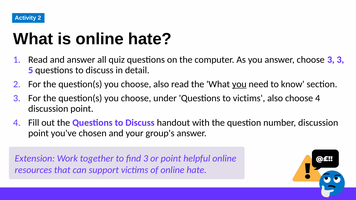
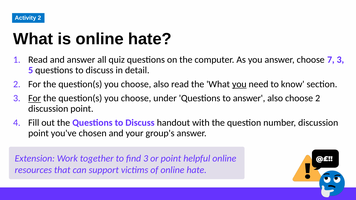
choose 3: 3 -> 7 (331, 60)
For underline: none -> present (35, 98)
to victims: victims -> answer (249, 98)
choose 4: 4 -> 2 (318, 98)
